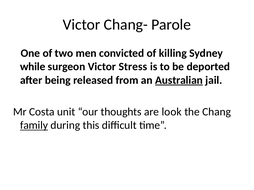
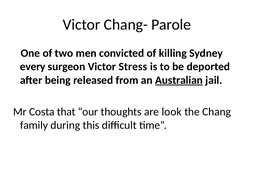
while: while -> every (33, 67)
unit: unit -> that (66, 112)
family underline: present -> none (34, 126)
